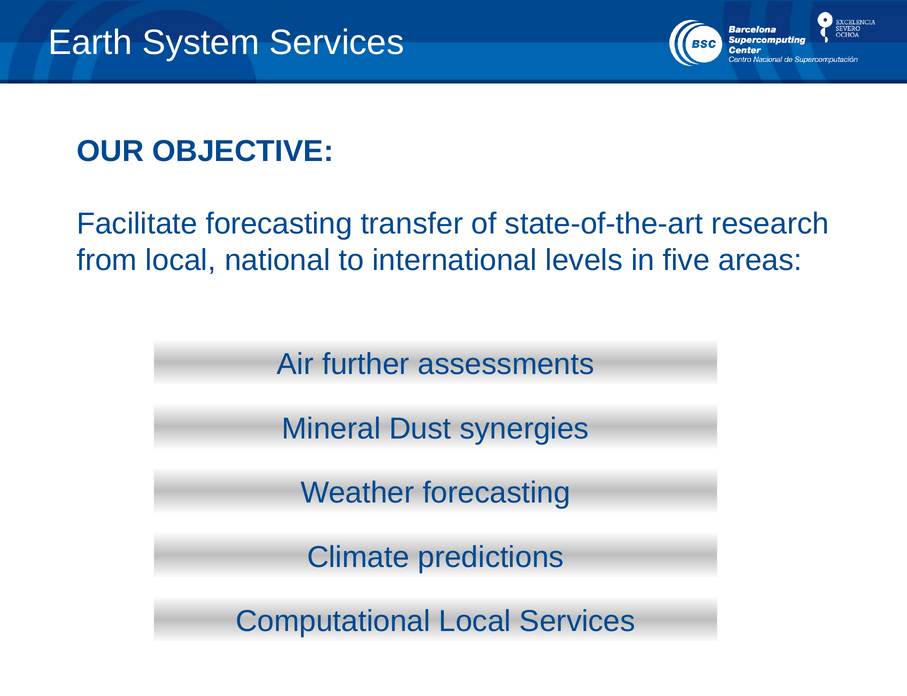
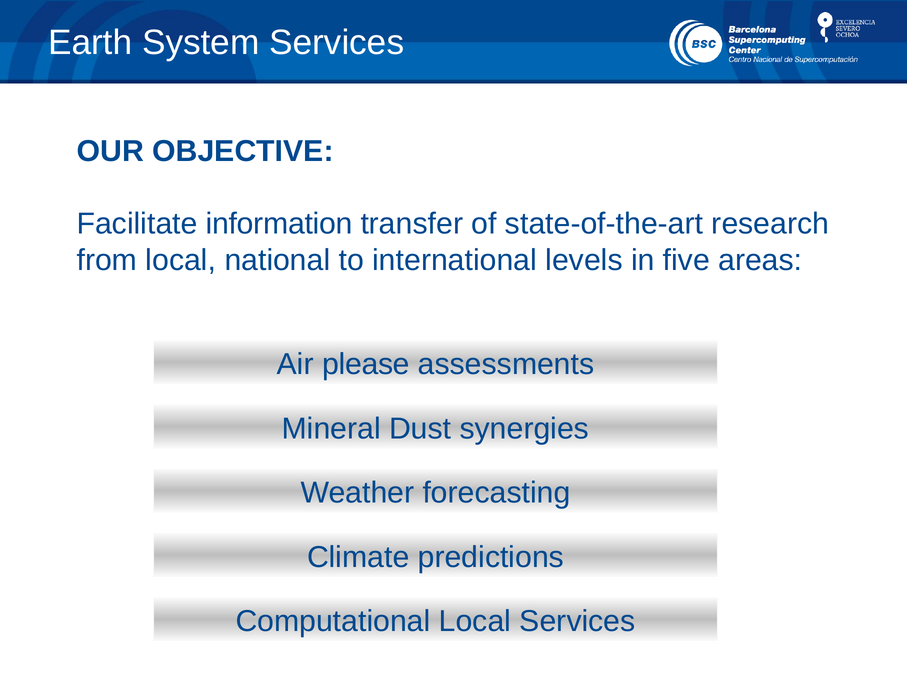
Facilitate forecasting: forecasting -> information (279, 224)
further: further -> please (366, 365)
